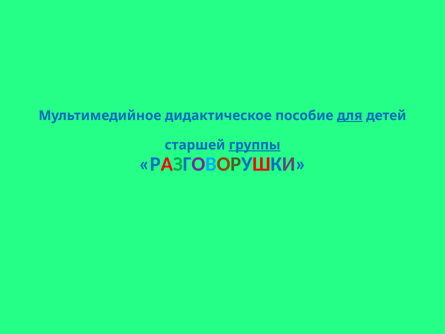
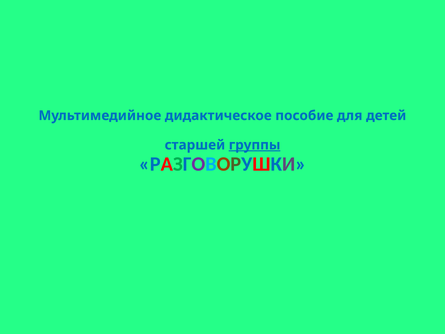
для underline: present -> none (350, 116)
